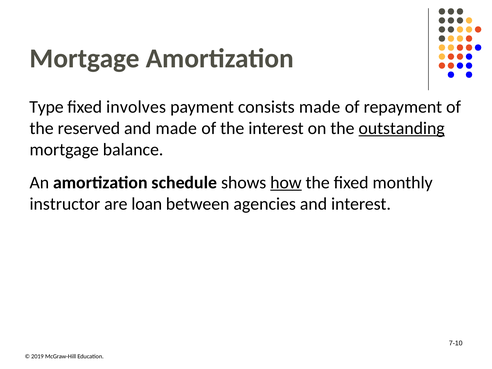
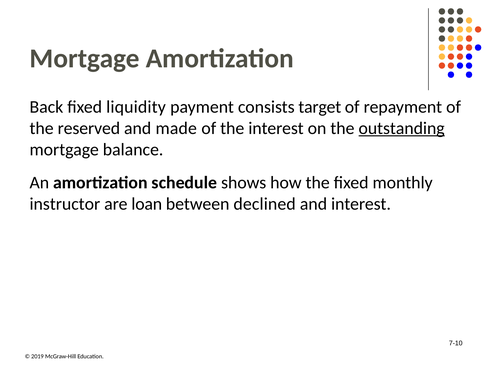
Type: Type -> Back (46, 107)
involves: involves -> liquidity (136, 107)
consists made: made -> target (320, 107)
how underline: present -> none (286, 183)
agencies: agencies -> declined (265, 204)
